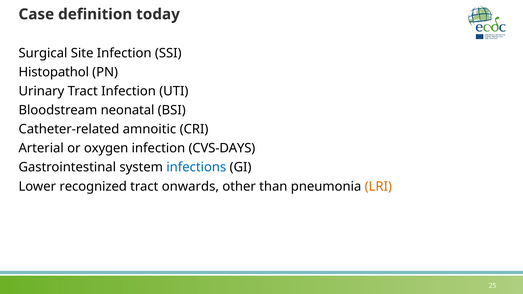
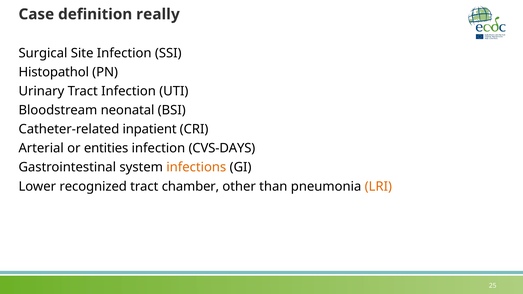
today: today -> really (158, 14)
amnoitic: amnoitic -> inpatient (150, 129)
oxygen: oxygen -> entities (106, 148)
infections colour: blue -> orange (196, 167)
onwards: onwards -> chamber (190, 186)
